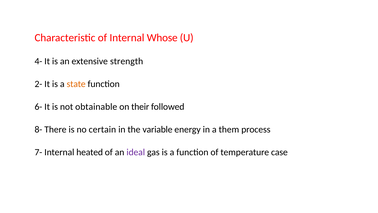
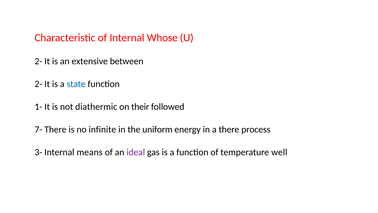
4-: 4- -> 2- (38, 61)
strength: strength -> between (127, 61)
state colour: orange -> blue (76, 84)
6-: 6- -> 1- (38, 107)
obtainable: obtainable -> diathermic (96, 107)
8-: 8- -> 7- (38, 129)
certain: certain -> infinite (102, 129)
variable: variable -> uniform (157, 129)
a them: them -> there (229, 129)
7-: 7- -> 3- (38, 152)
heated: heated -> means (90, 152)
case: case -> well (279, 152)
